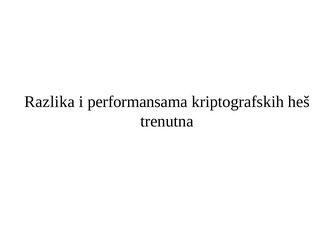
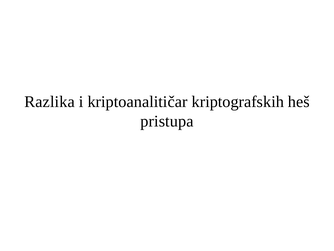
performansama: performansama -> kriptoanalitičar (137, 102)
trenutna: trenutna -> pristupa (167, 121)
